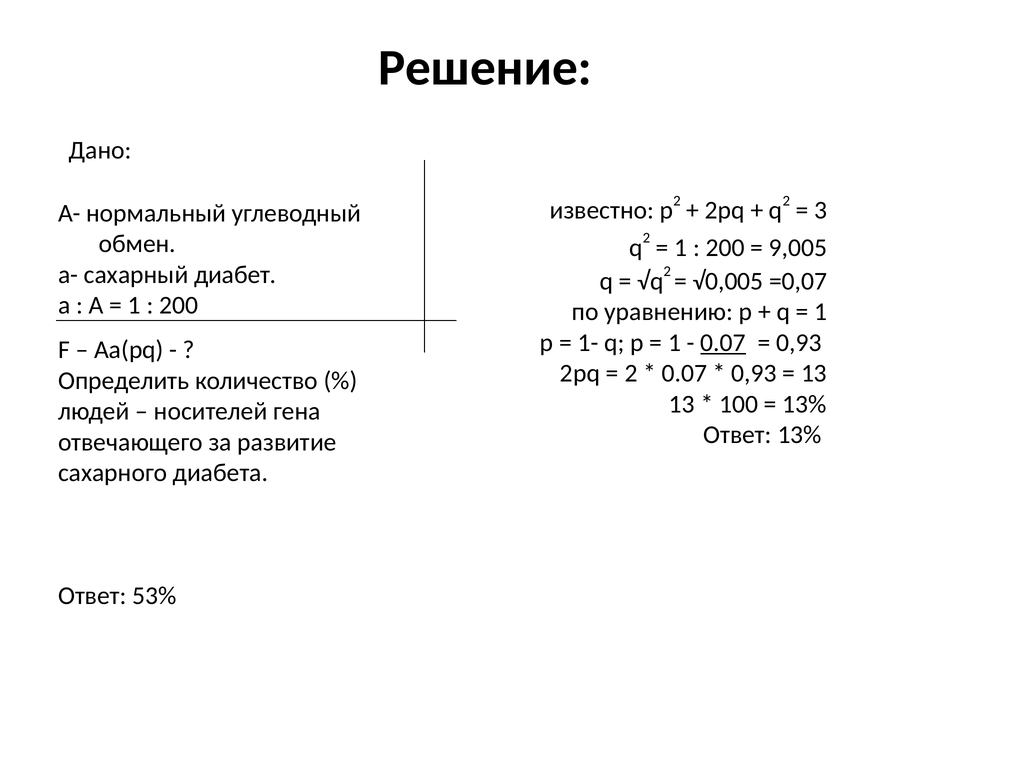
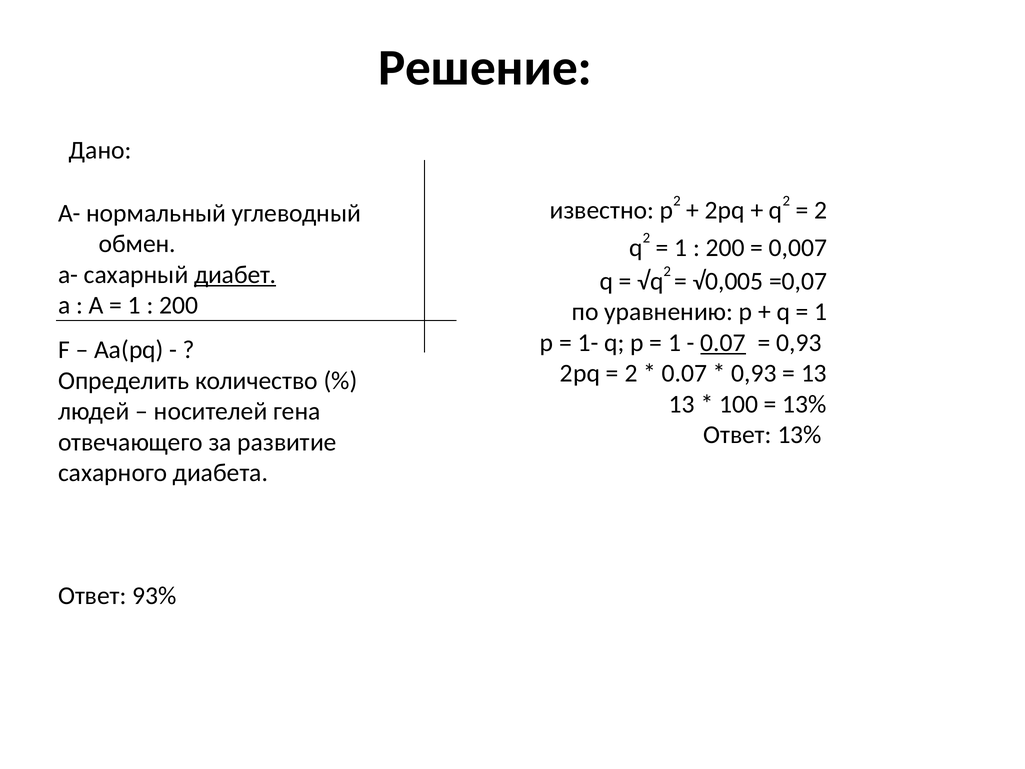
3: 3 -> 2 (821, 210)
9,005: 9,005 -> 0,007 (798, 248)
диабет underline: none -> present (235, 275)
53%: 53% -> 93% (155, 596)
